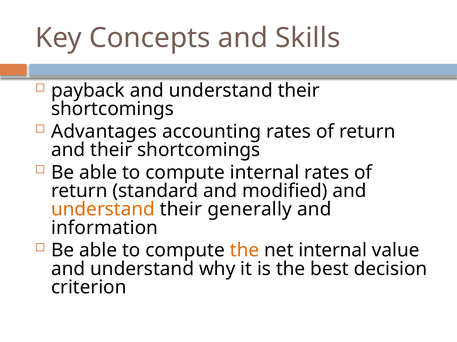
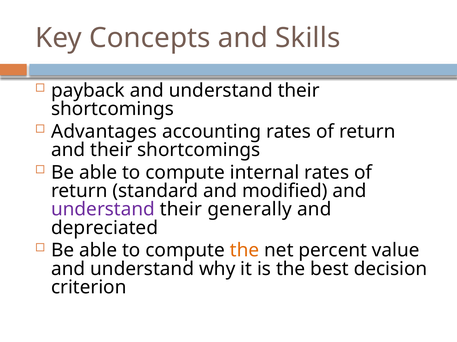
understand colour: orange -> purple (103, 210)
information: information -> depreciated (105, 228)
net internal: internal -> percent (333, 251)
